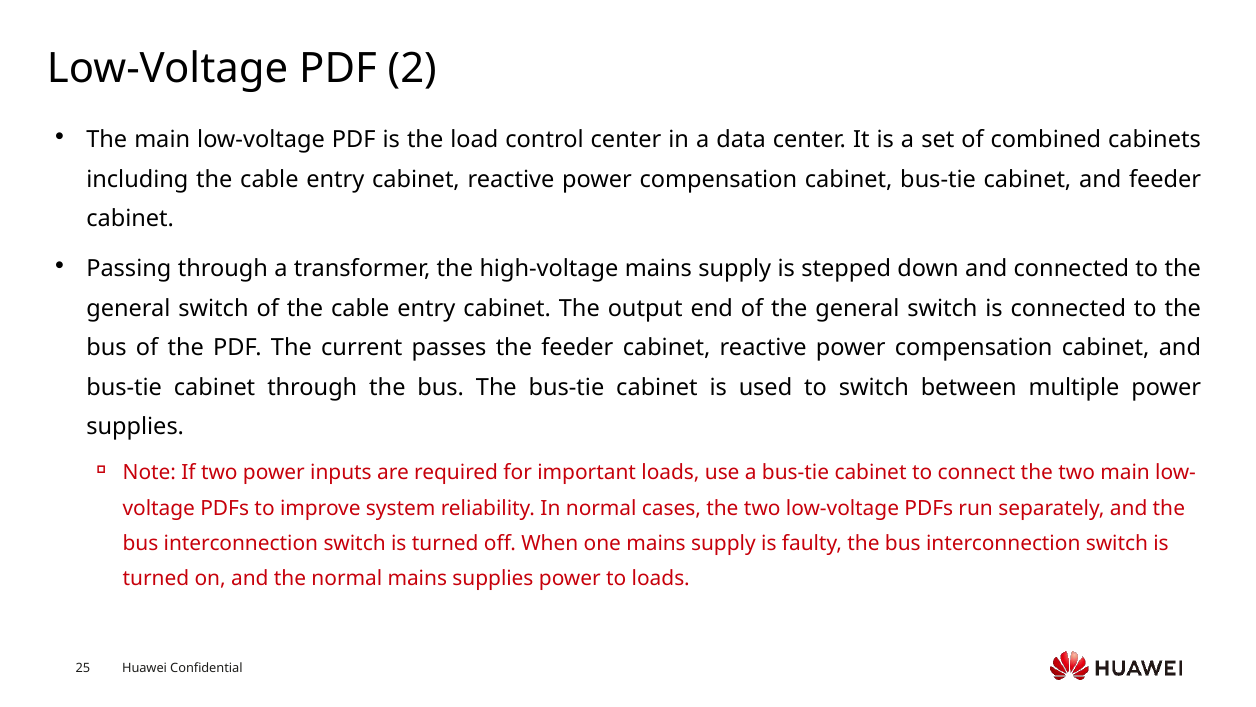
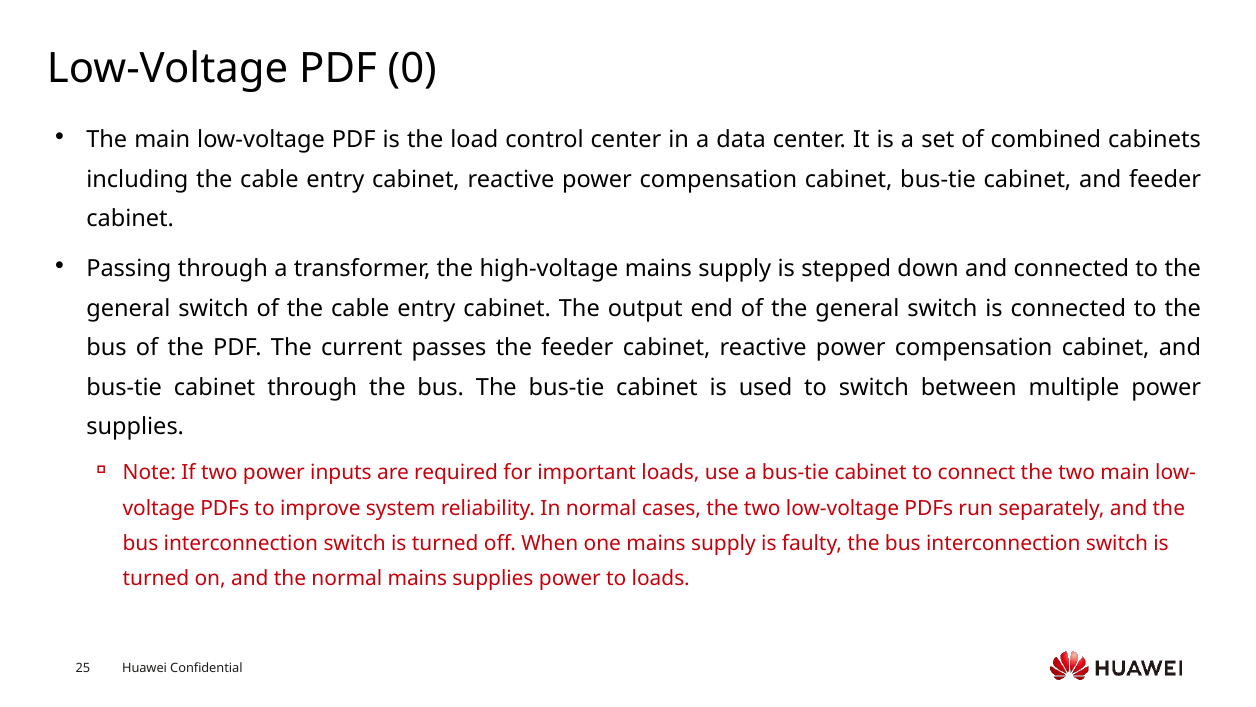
2: 2 -> 0 (412, 68)
